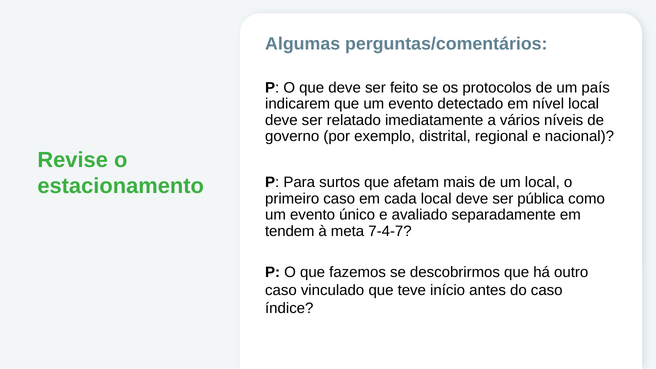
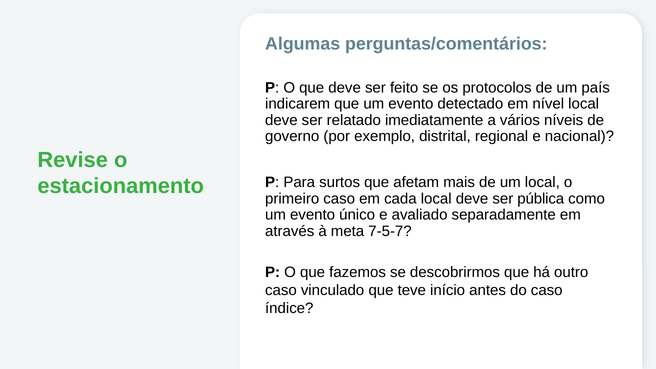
tendem: tendem -> através (290, 231)
7-4-7: 7-4-7 -> 7-5-7 (390, 231)
